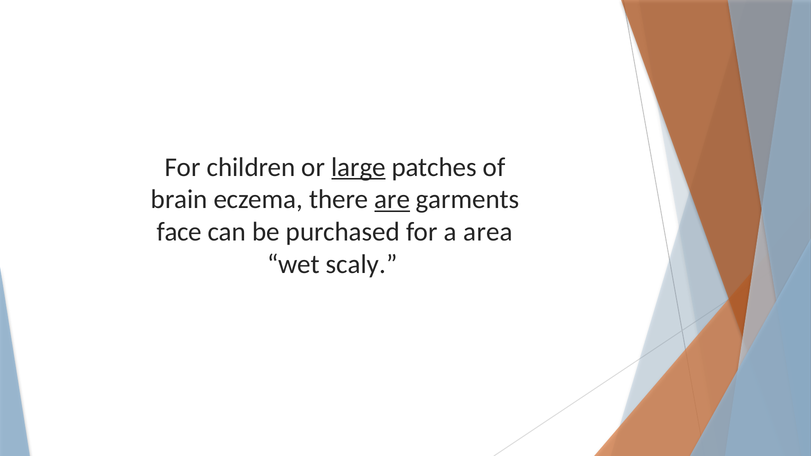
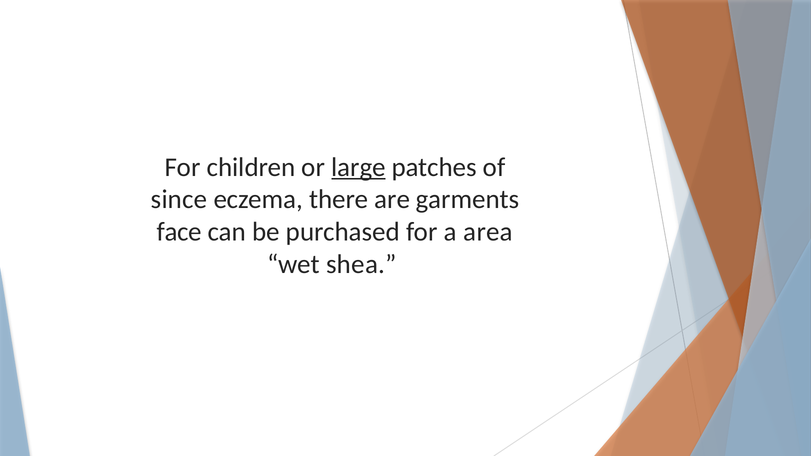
brain: brain -> since (179, 200)
are underline: present -> none (392, 200)
scaly: scaly -> shea (361, 265)
